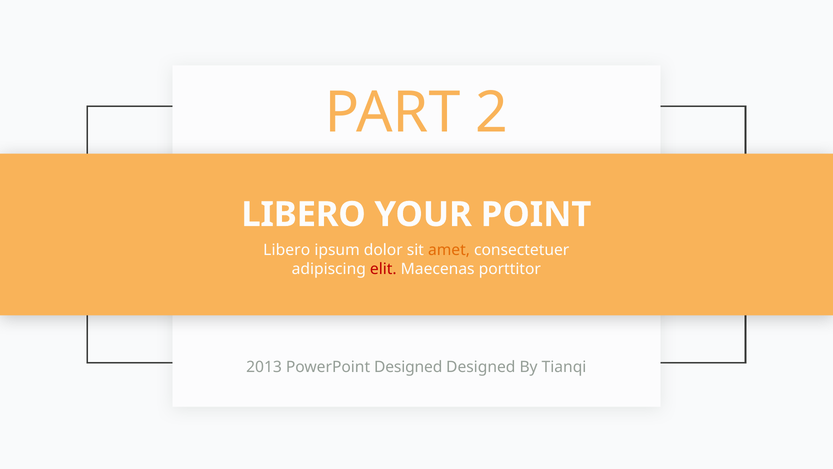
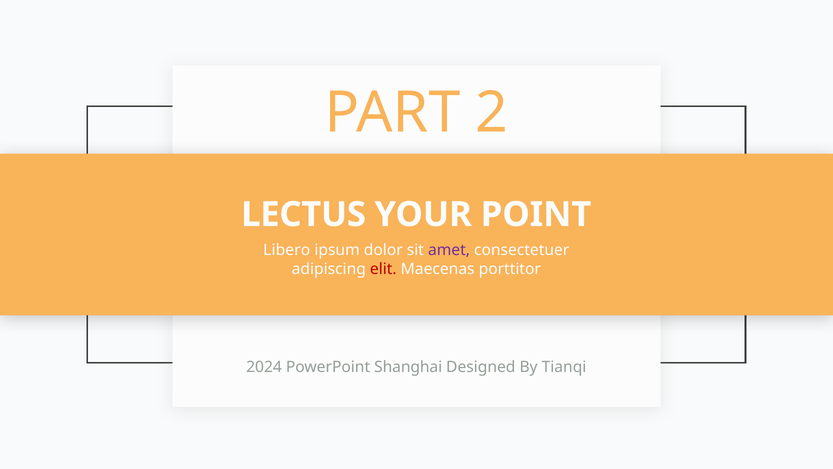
LIBERO: LIBERO -> LECTUS (304, 214)
amet colour: orange -> purple (449, 250)
2013: 2013 -> 2024 (264, 367)
PowerPoint Designed: Designed -> Shanghai (408, 367)
